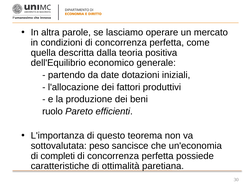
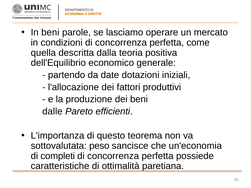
In altra: altra -> beni (50, 32)
ruolo: ruolo -> dalle (52, 112)
